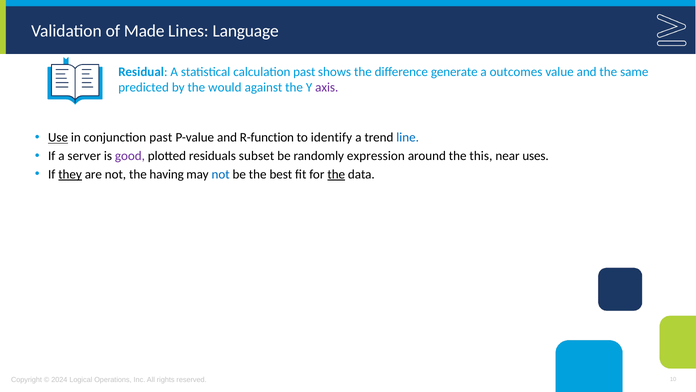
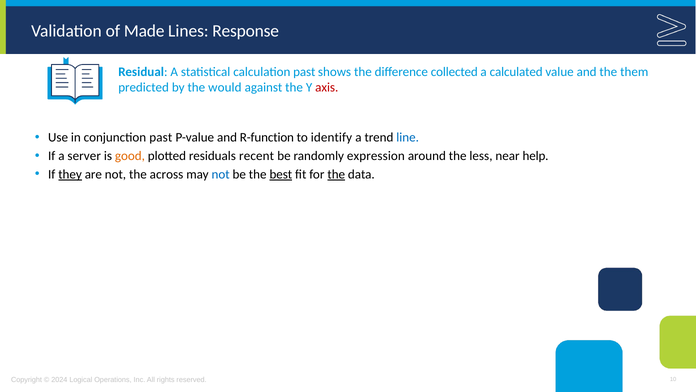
Language: Language -> Response (246, 31)
generate: generate -> collected (454, 72)
outcomes: outcomes -> calculated (516, 72)
same: same -> them (634, 72)
axis colour: purple -> red (327, 88)
Use underline: present -> none (58, 137)
good colour: purple -> orange (130, 156)
subset: subset -> recent (257, 156)
this: this -> less (481, 156)
uses: uses -> help (536, 156)
having: having -> across (167, 174)
best underline: none -> present (281, 174)
